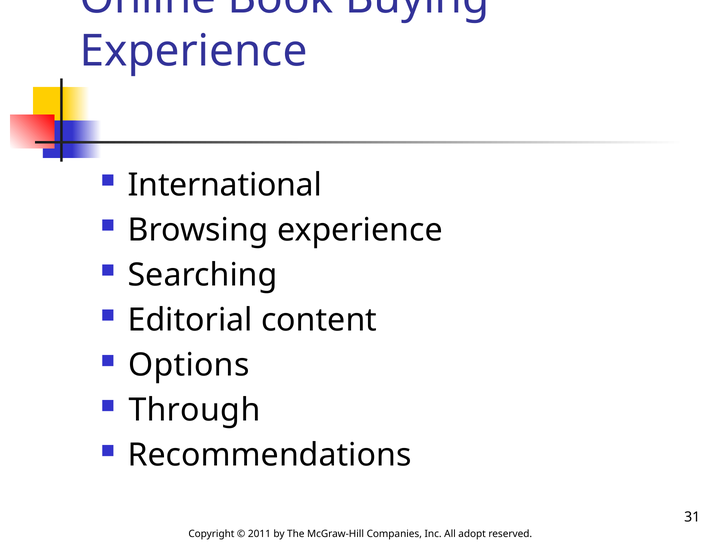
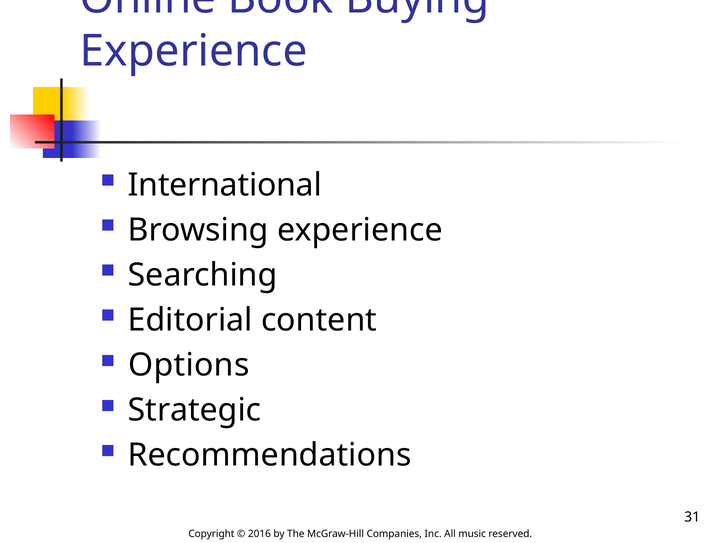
Through: Through -> Strategic (195, 410)
2011: 2011 -> 2016 (259, 533)
adopt: adopt -> music (472, 533)
